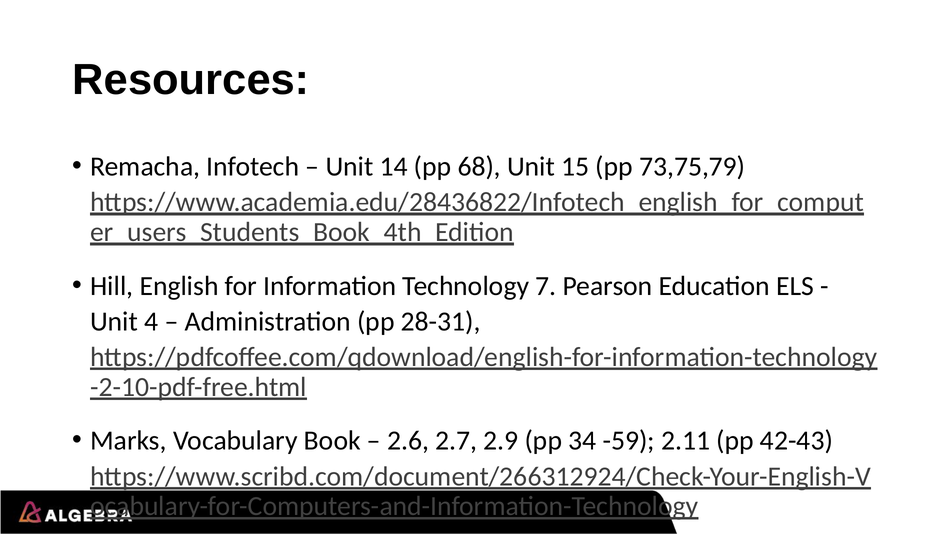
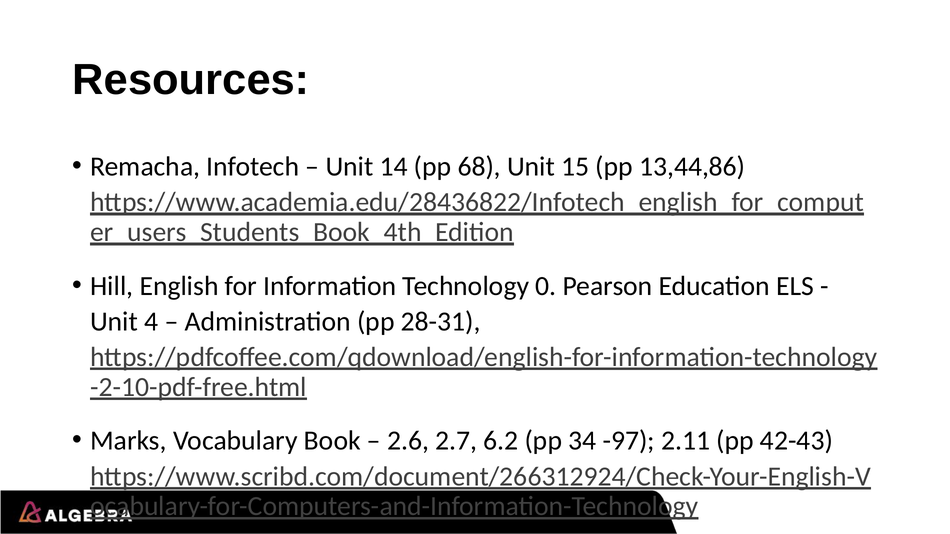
73,75,79: 73,75,79 -> 13,44,86 (692, 167)
7: 7 -> 0 (546, 286)
2.9: 2.9 -> 6.2 (501, 441)
-59: -59 -> -97 (629, 441)
